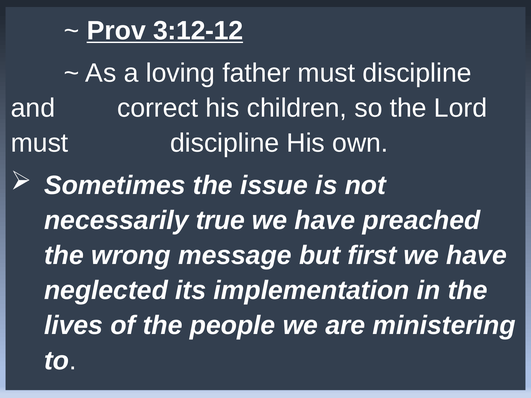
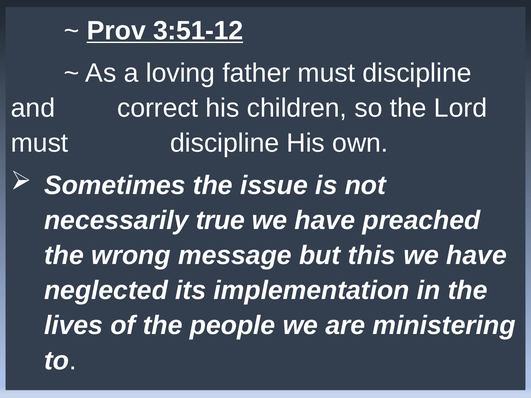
3:12-12: 3:12-12 -> 3:51-12 (198, 31)
first: first -> this (372, 256)
